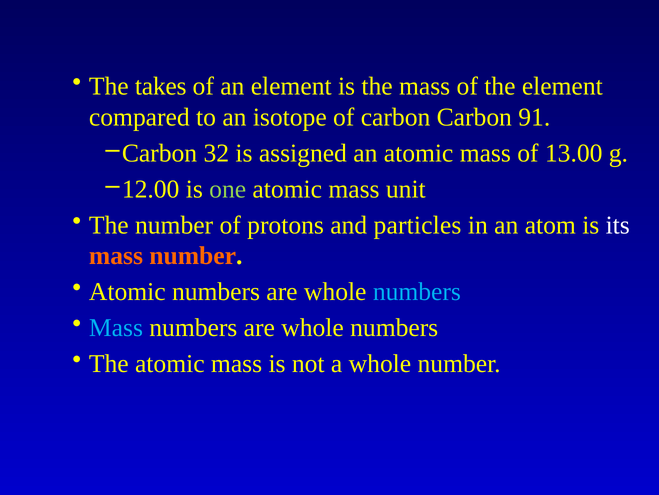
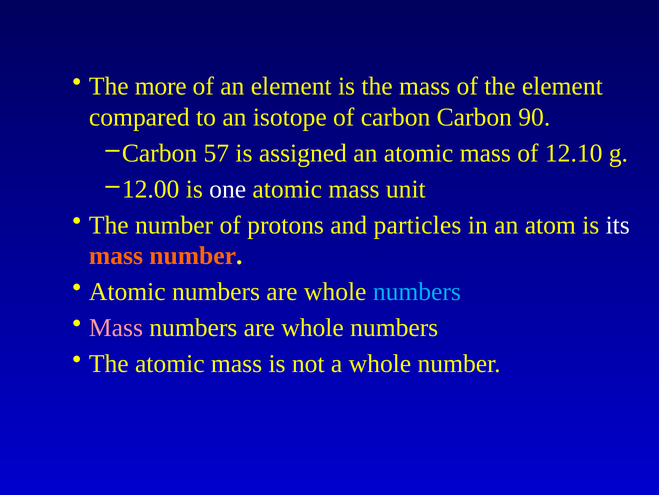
takes: takes -> more (161, 86)
91: 91 -> 90 (534, 117)
32: 32 -> 57 (216, 153)
13.00: 13.00 -> 12.10 (574, 153)
one colour: light green -> white (228, 189)
Mass colour: light blue -> pink (116, 327)
